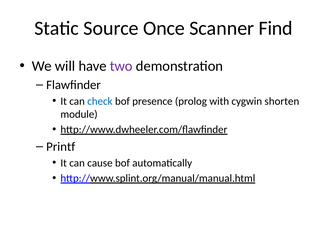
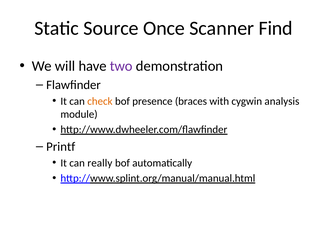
check colour: blue -> orange (100, 101)
prolog: prolog -> braces (191, 101)
shorten: shorten -> analysis (282, 101)
cause: cause -> really (100, 162)
